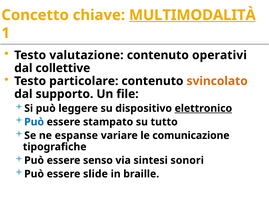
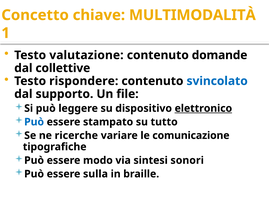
MULTIMODALITÀ underline: present -> none (192, 15)
operativi: operativi -> domande (220, 55)
particolare: particolare -> rispondere (84, 81)
svincolato colour: orange -> blue (217, 81)
espanse: espanse -> ricerche (76, 135)
senso: senso -> modo (98, 160)
slide: slide -> sulla (95, 174)
